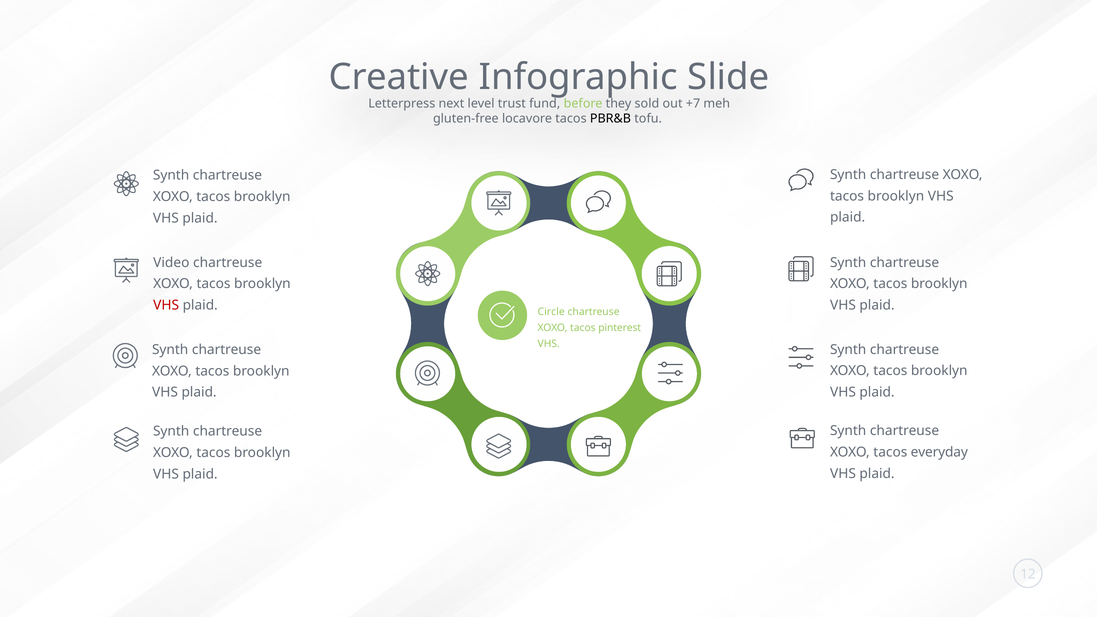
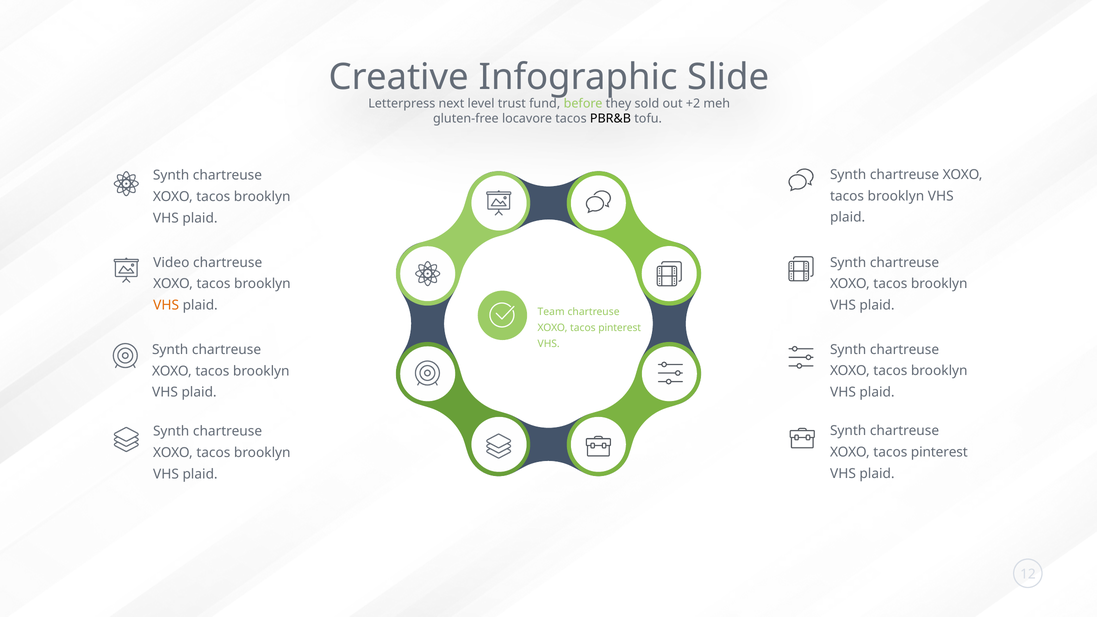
+7: +7 -> +2 (693, 104)
VHS colour: red -> orange (166, 305)
Circle: Circle -> Team (551, 312)
everyday: everyday -> pinterest (939, 452)
